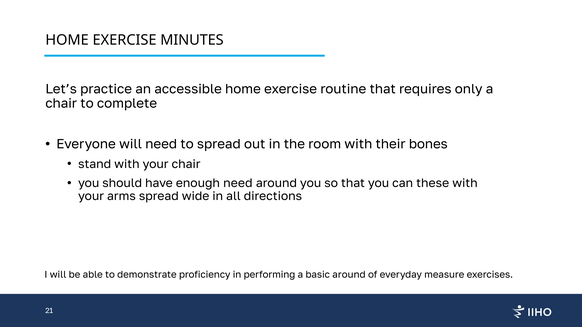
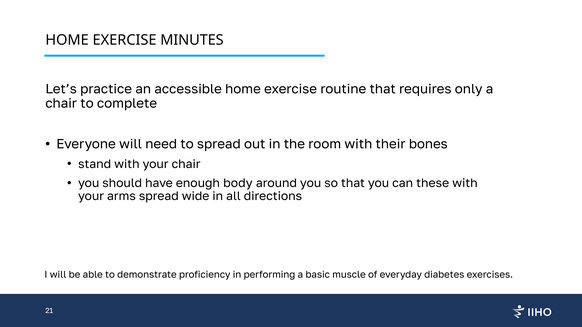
enough need: need -> body (238, 183)
basic around: around -> muscle (349, 275)
measure: measure -> diabetes (444, 275)
